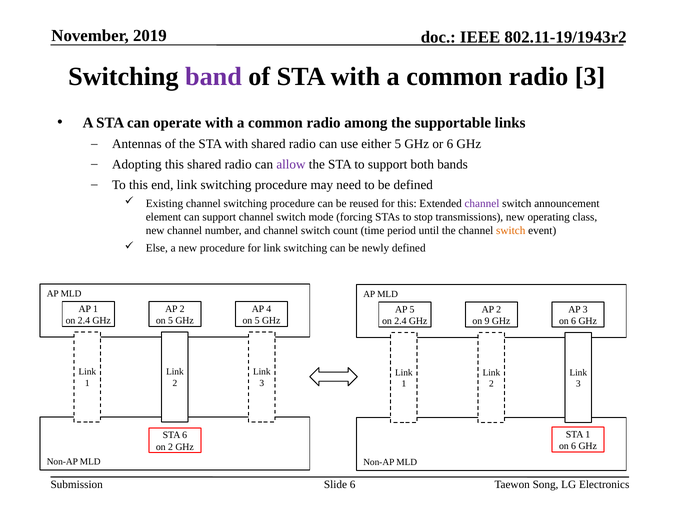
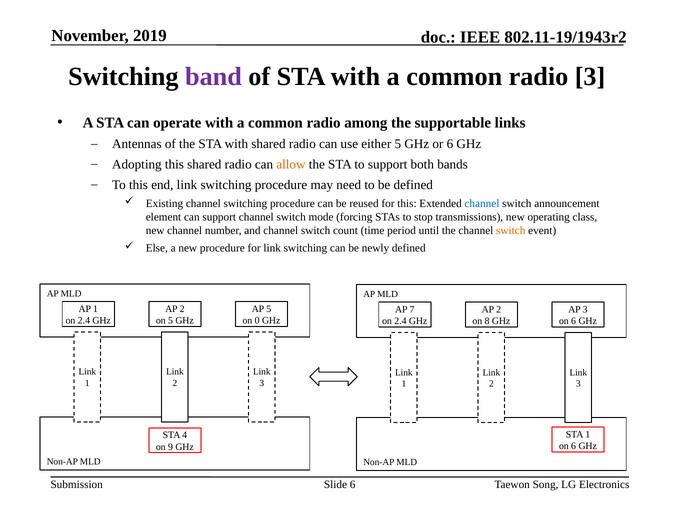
allow colour: purple -> orange (291, 165)
channel colour: purple -> blue (482, 204)
AP 4: 4 -> 5 (269, 309)
AP 5: 5 -> 7 (412, 310)
5: 5 -> 0 (257, 321)
9: 9 -> 8 (487, 321)
STA 6: 6 -> 4 (185, 435)
on 2: 2 -> 9 (170, 447)
